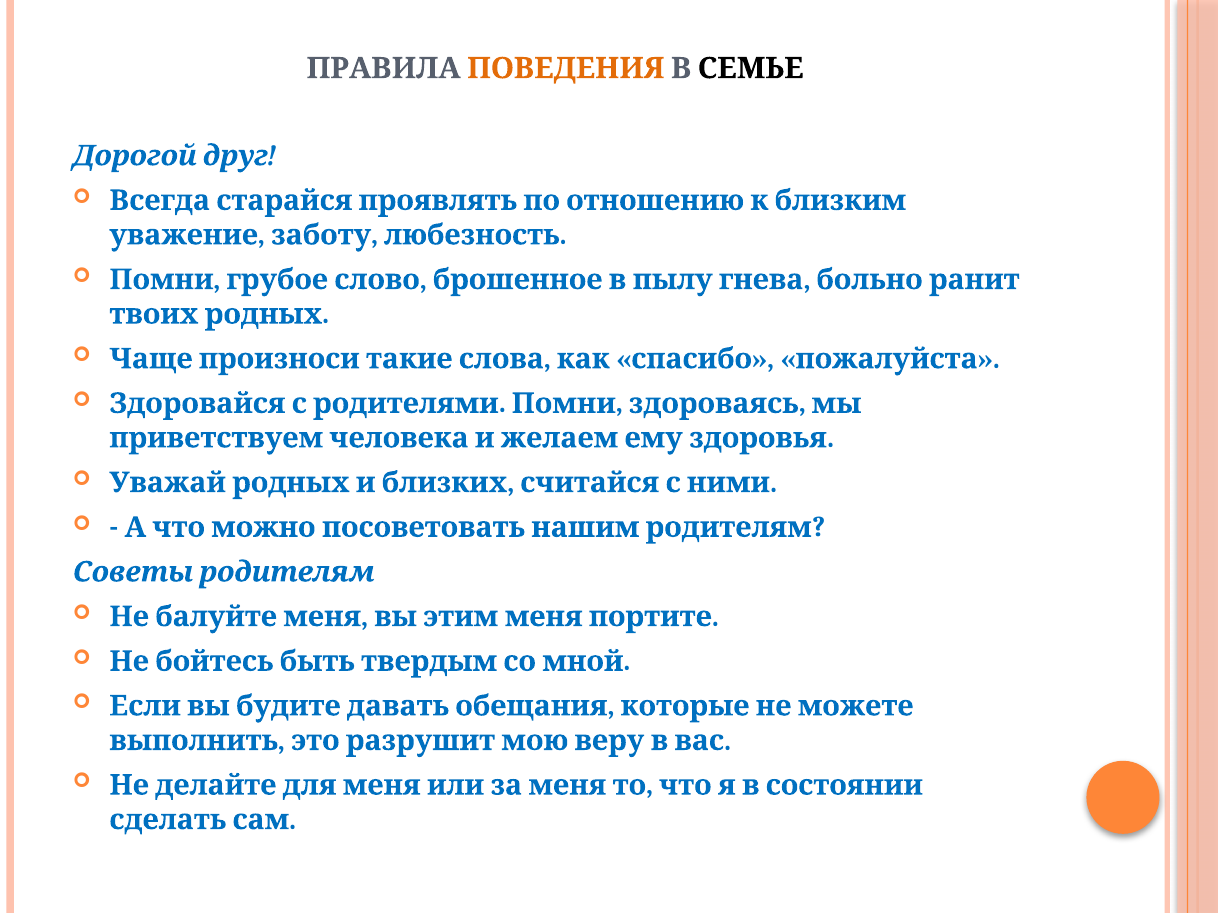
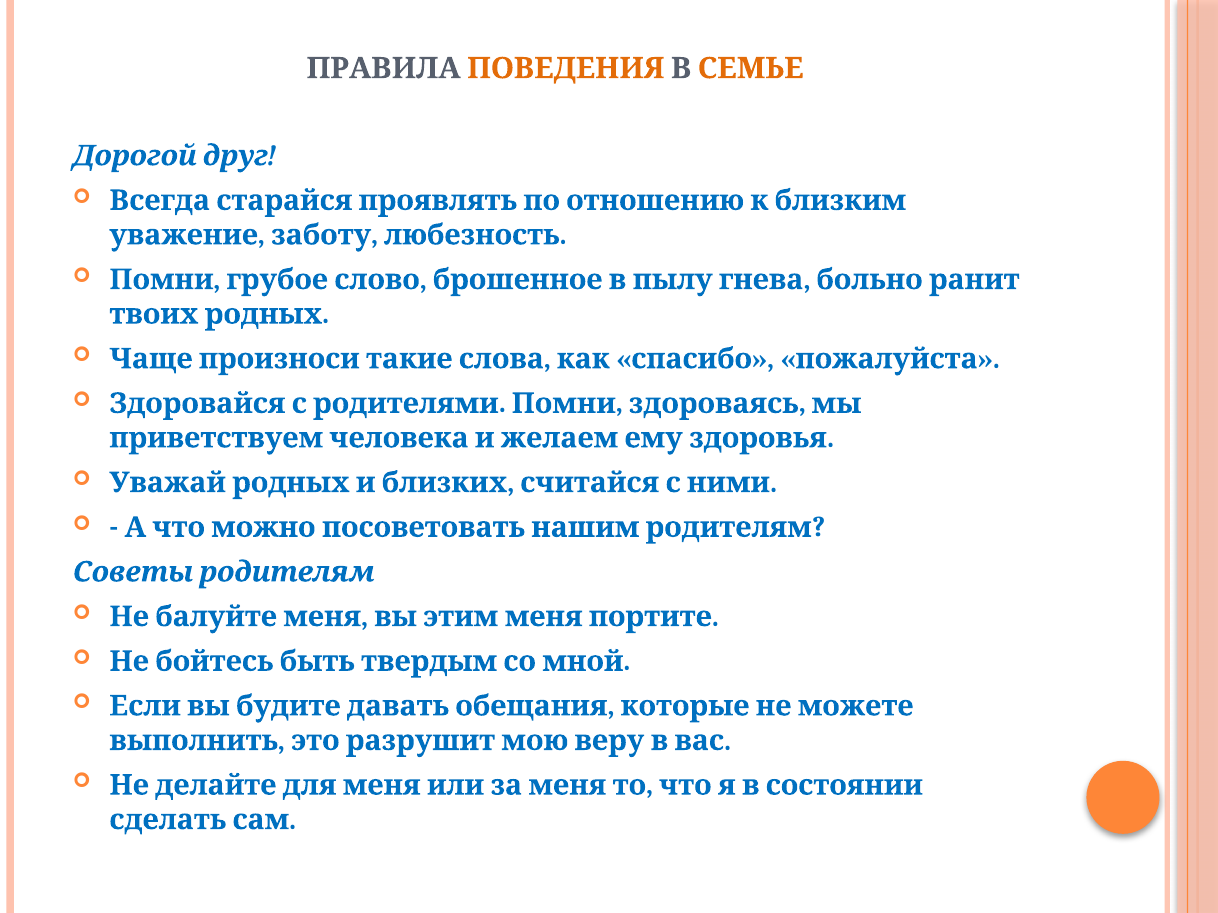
СЕМЬЕ colour: black -> orange (751, 68)
